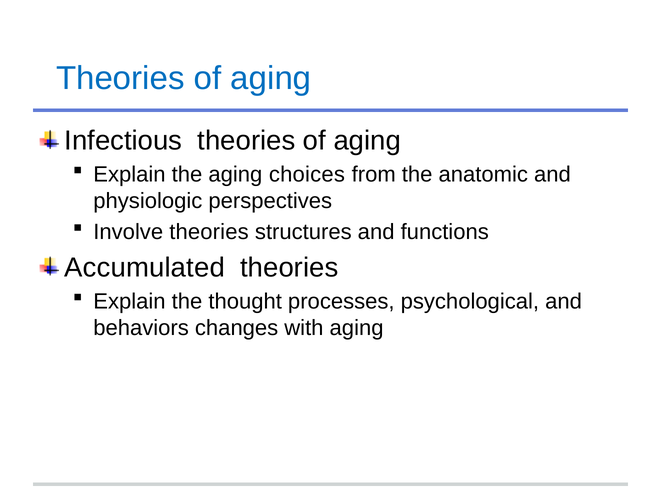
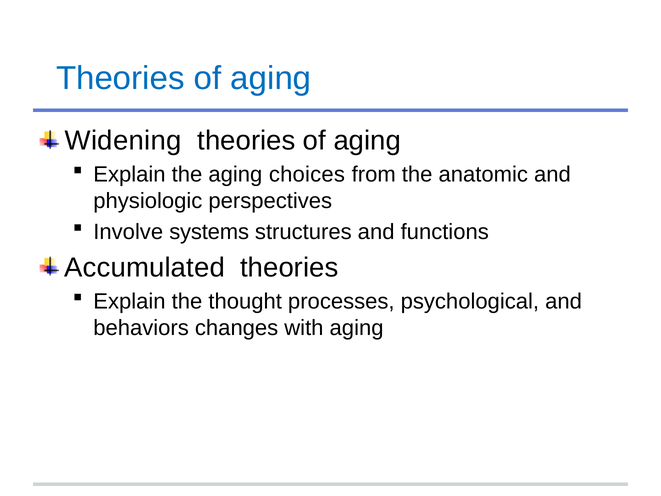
Infectious: Infectious -> Widening (123, 141)
Involve theories: theories -> systems (209, 232)
